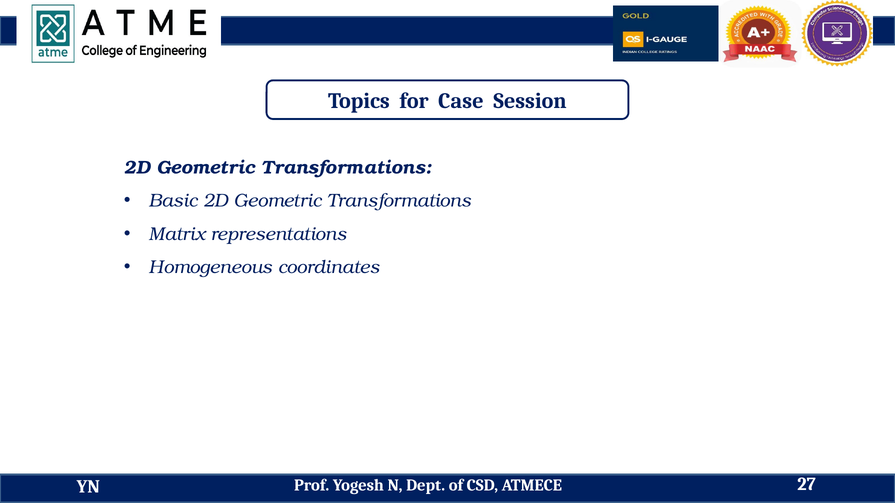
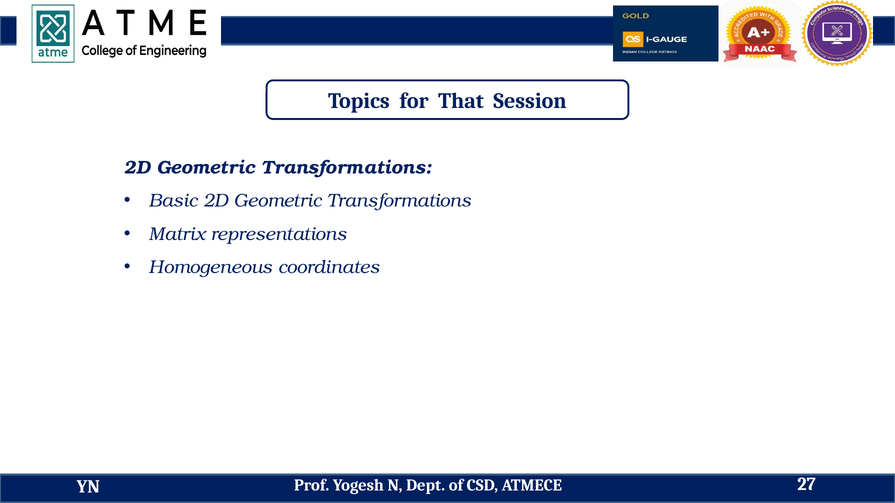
Case: Case -> That (461, 101)
